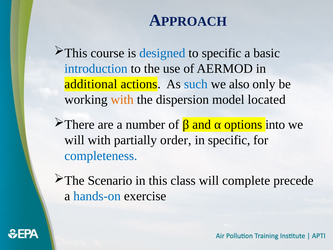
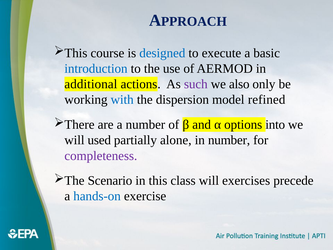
to specific: specific -> execute (221, 53)
such colour: blue -> purple (196, 84)
with colour: orange -> blue (122, 100)
located: located -> refined (267, 100)
will with: with -> used (99, 140)
order: order -> alone (176, 140)
in specific: specific -> number (229, 140)
completeness colour: blue -> purple (101, 156)
complete: complete -> exercises (246, 180)
